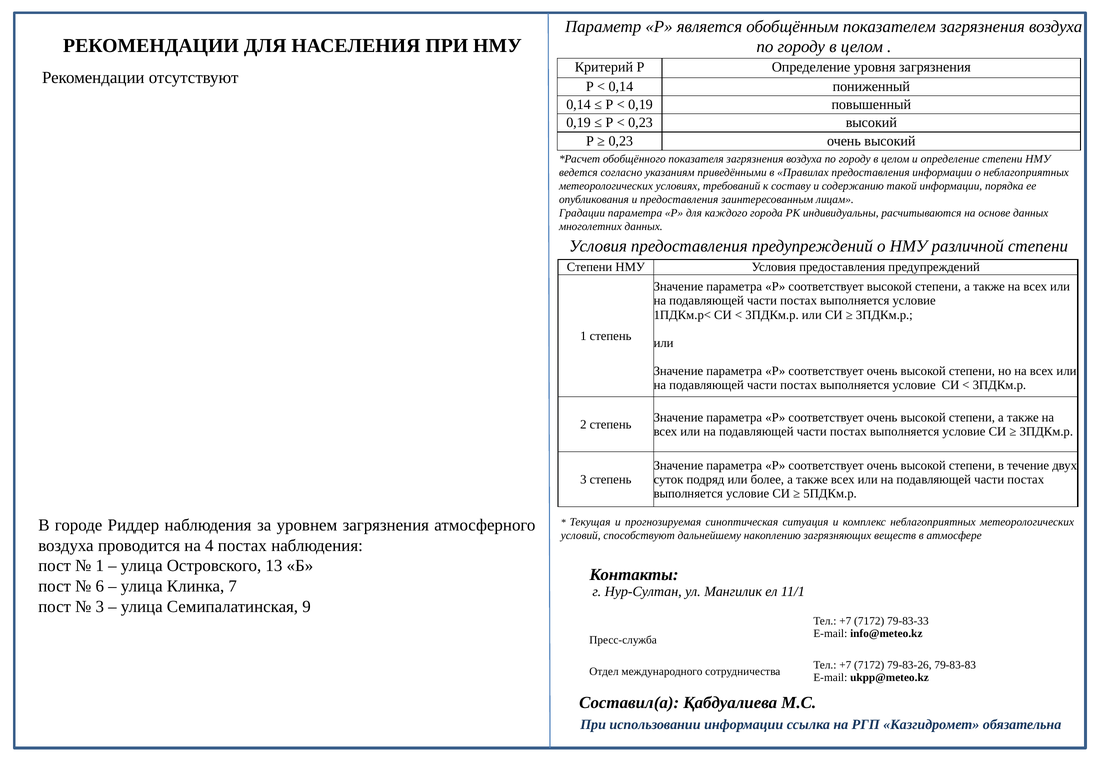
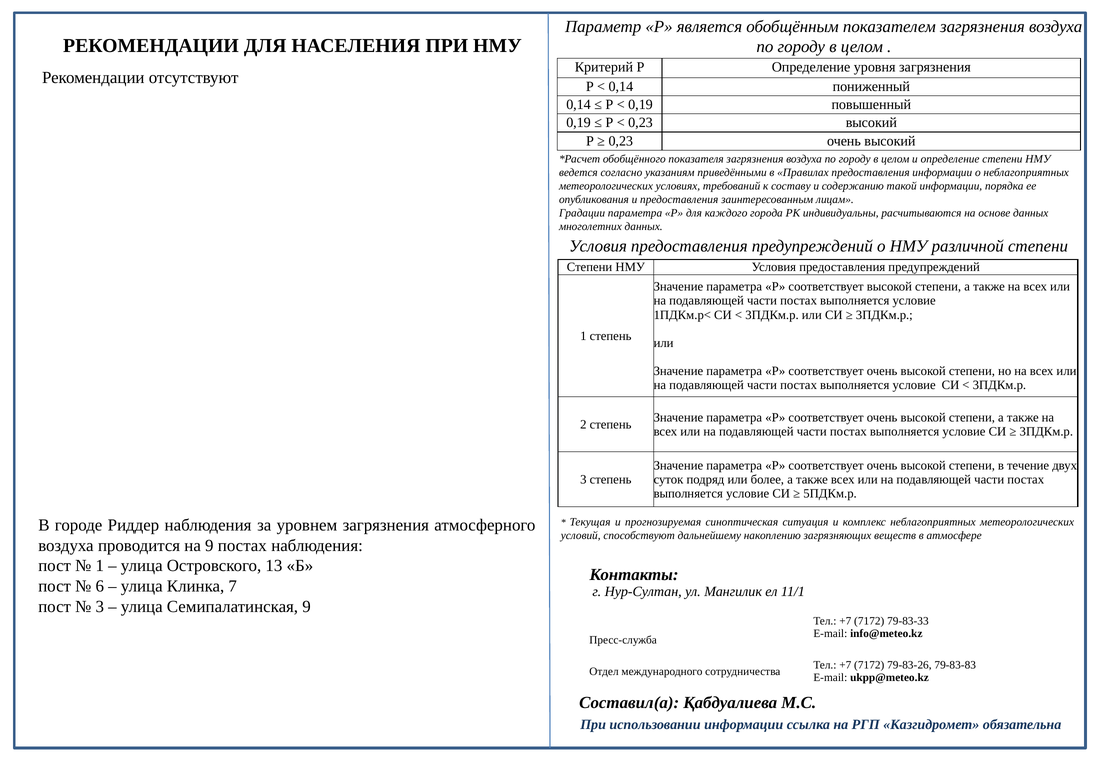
на 4: 4 -> 9 (209, 546)
